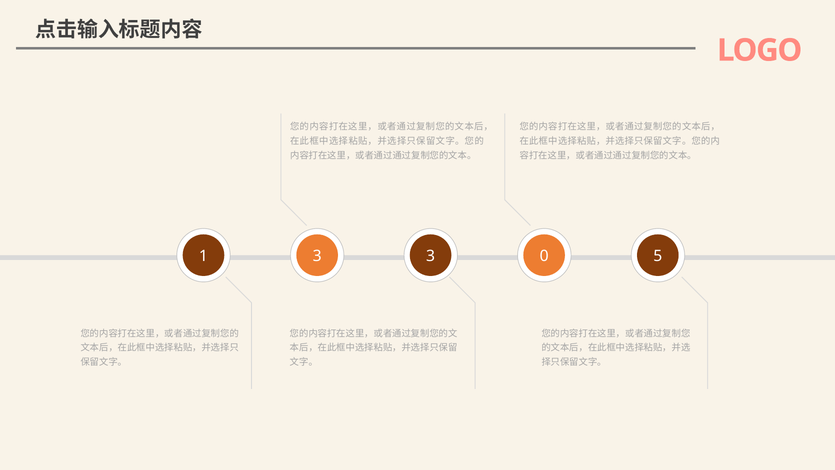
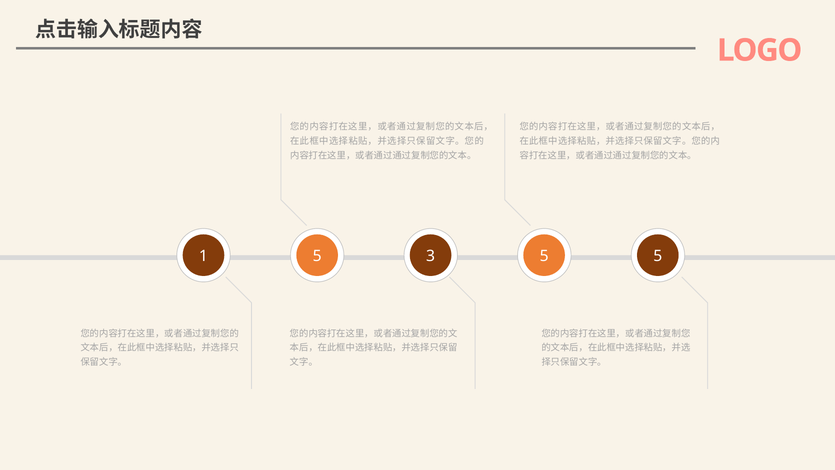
1 3: 3 -> 5 (317, 256)
3 0: 0 -> 5 (544, 256)
